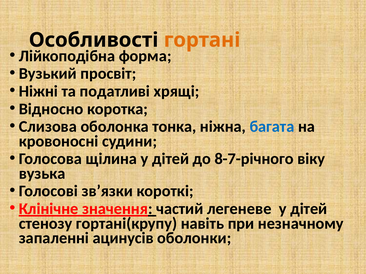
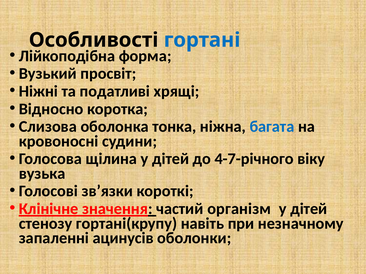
гортані colour: orange -> blue (202, 40)
8-7-річного: 8-7-річного -> 4-7-річного (254, 159)
легеневе: легеневе -> організм (239, 209)
